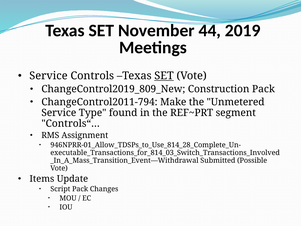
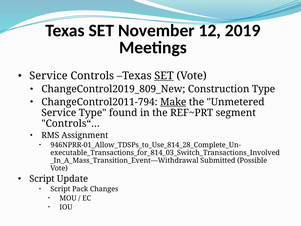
44: 44 -> 12 (210, 31)
Construction Pack: Pack -> Type (264, 89)
Make underline: none -> present (173, 102)
Items: Items -> Script (42, 179)
